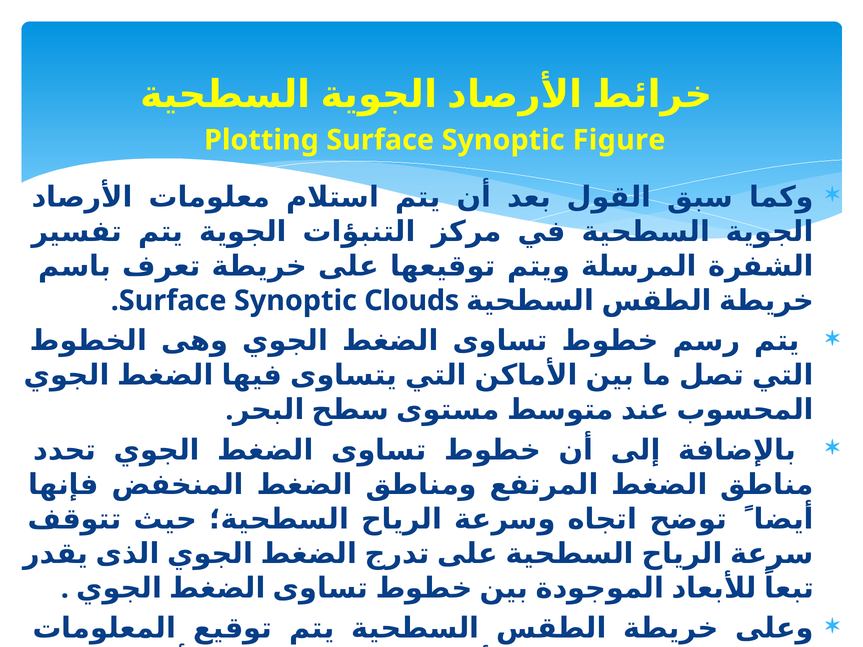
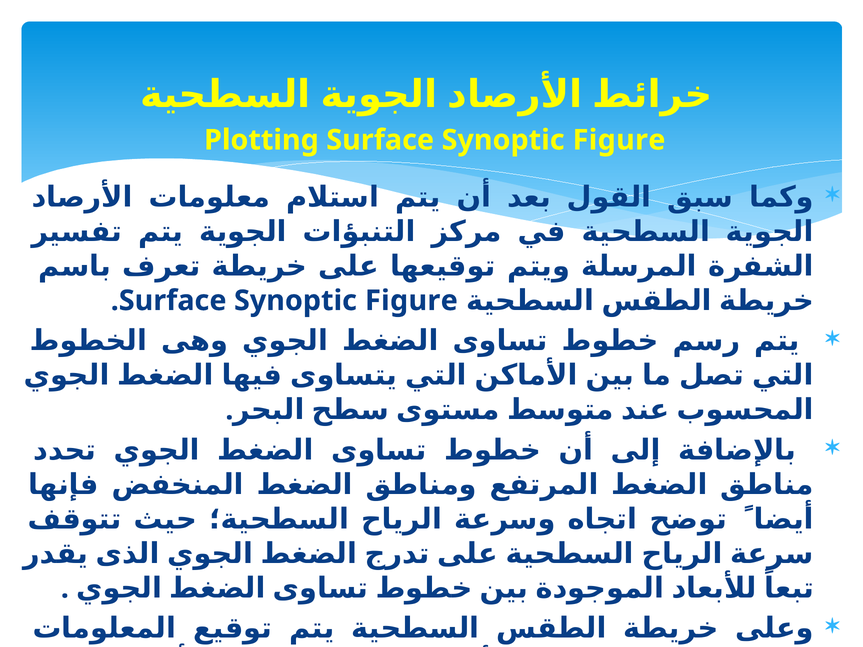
Clouds: Clouds -> Figure (411, 301)
